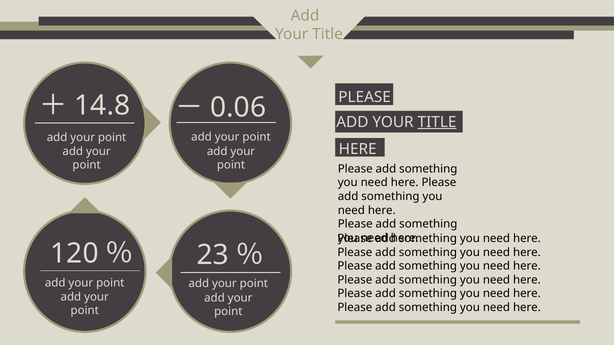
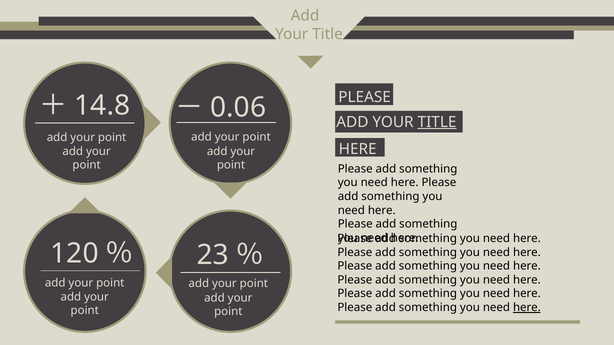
here underline: none -> present (527, 308)
